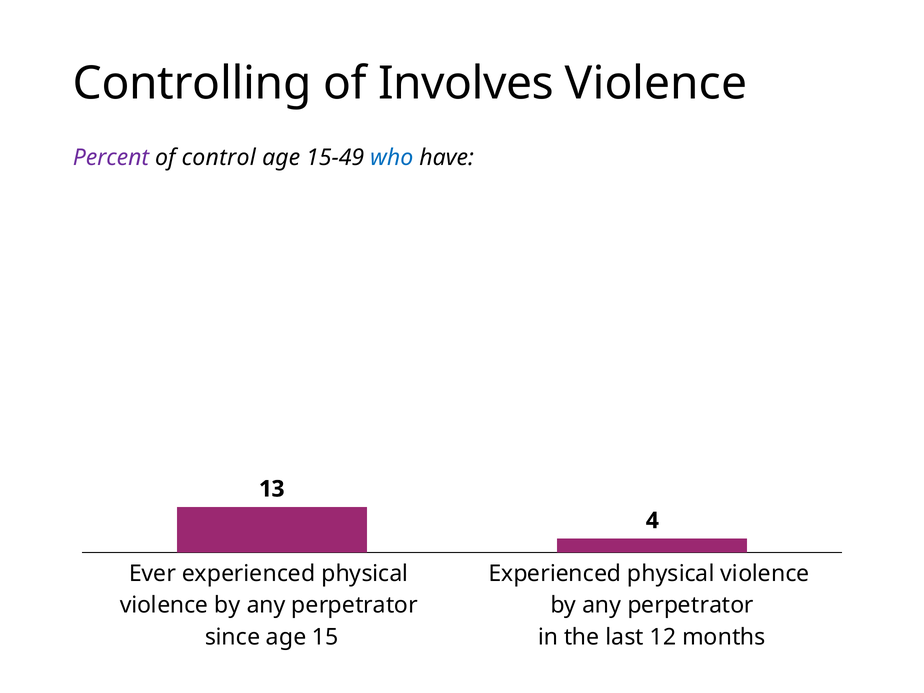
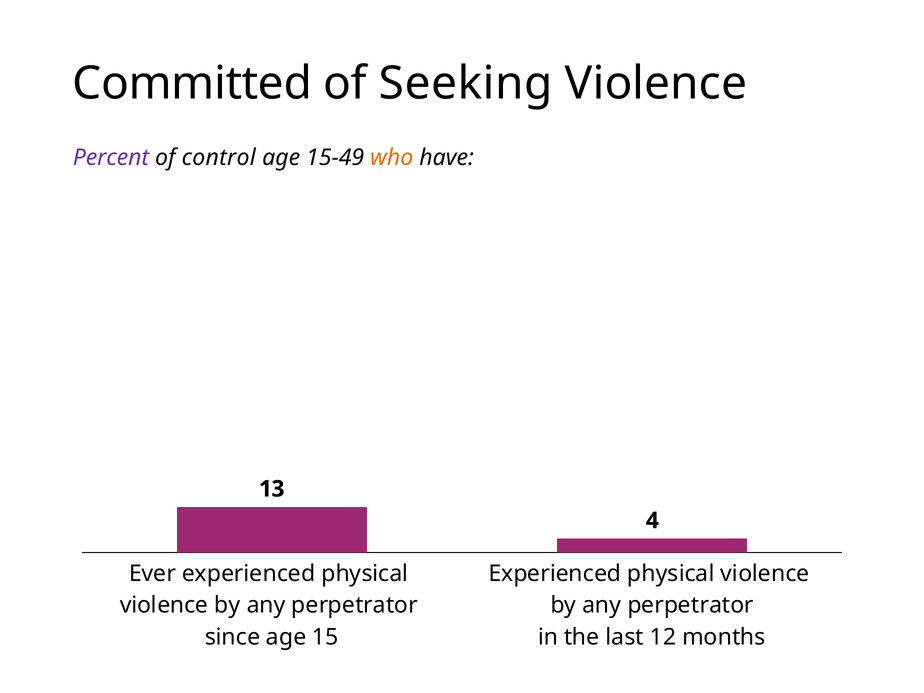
Controlling: Controlling -> Committed (192, 84)
Involves: Involves -> Seeking (466, 84)
who colour: blue -> orange (392, 157)
